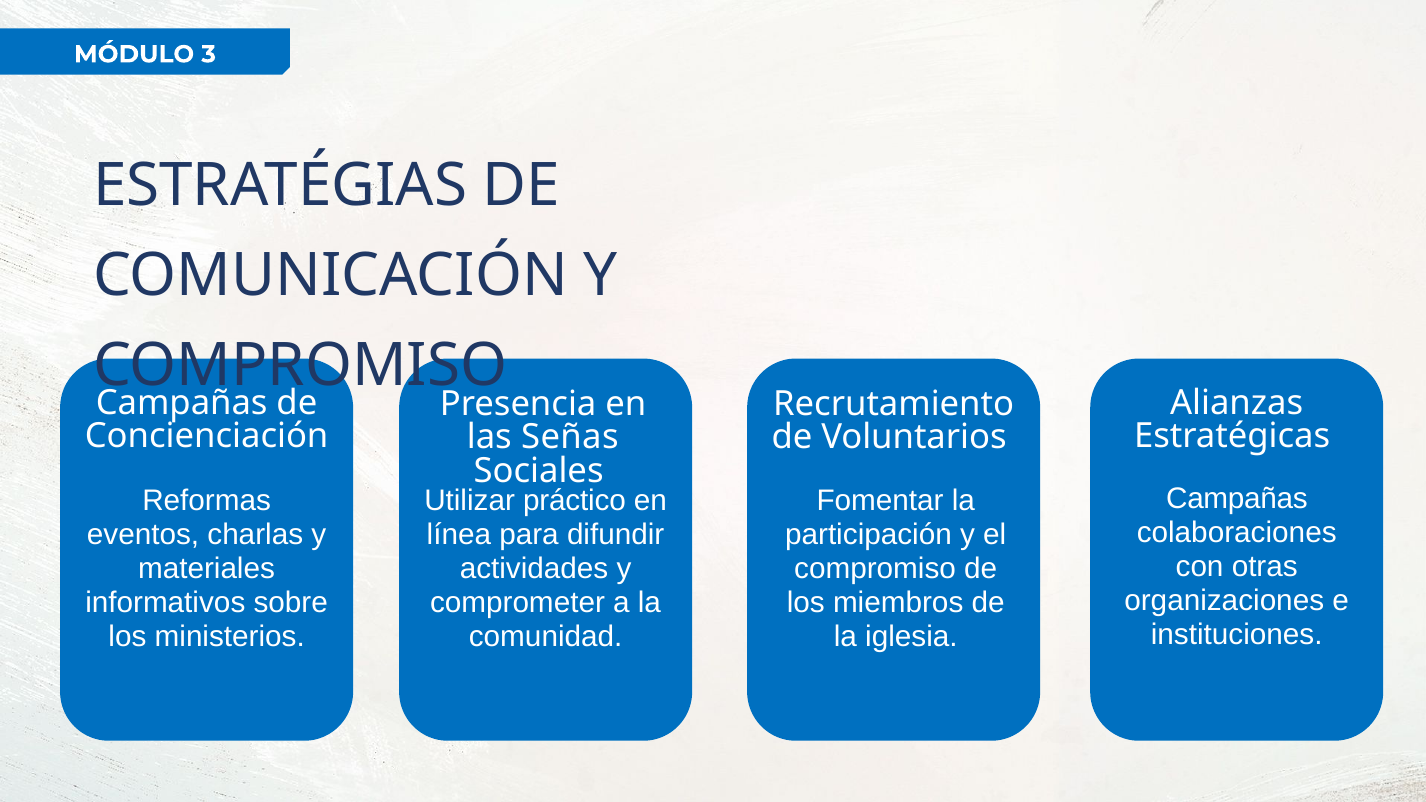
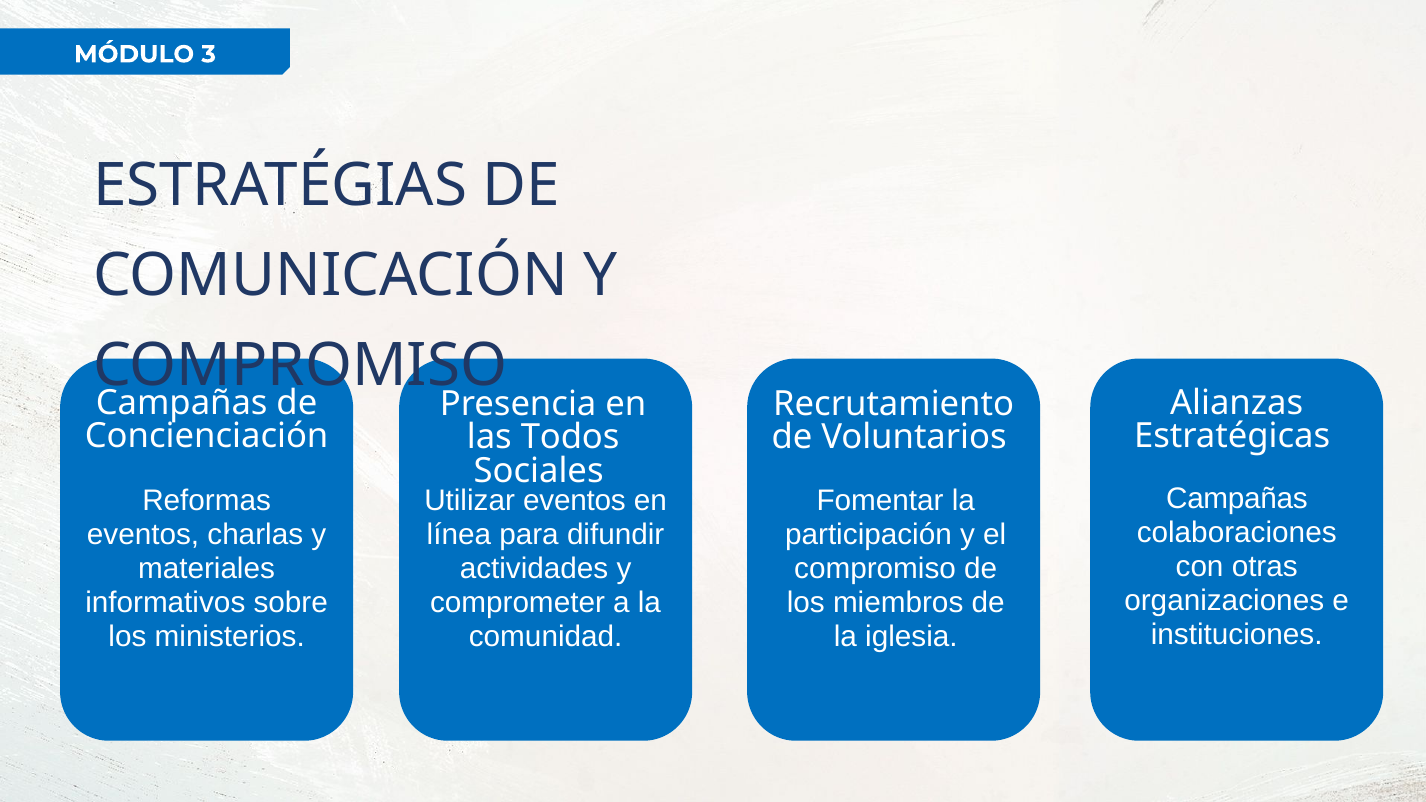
Señas: Señas -> Todos (570, 438)
Utilizar práctico: práctico -> eventos (574, 501)
